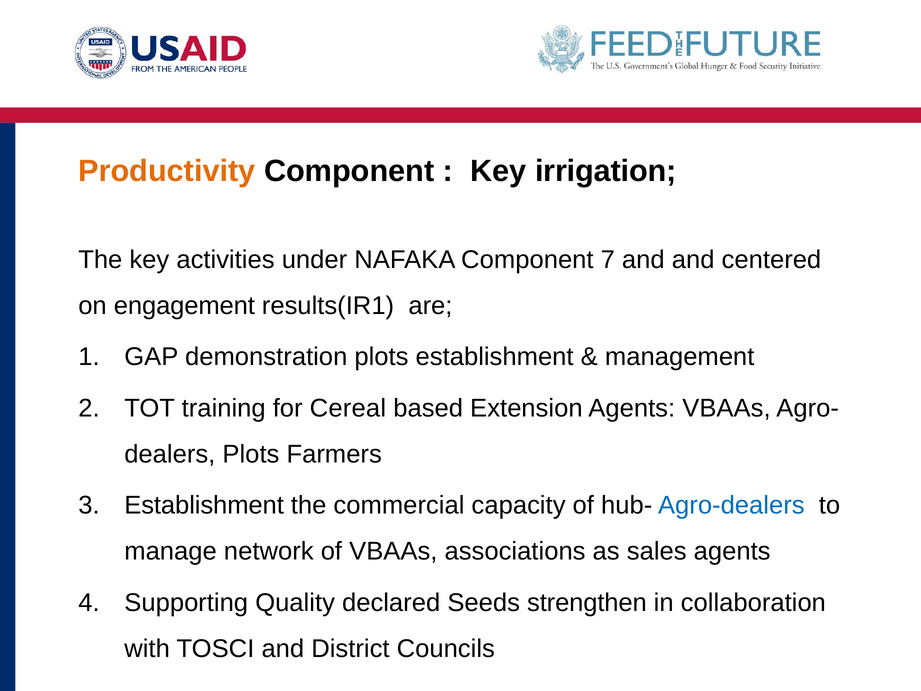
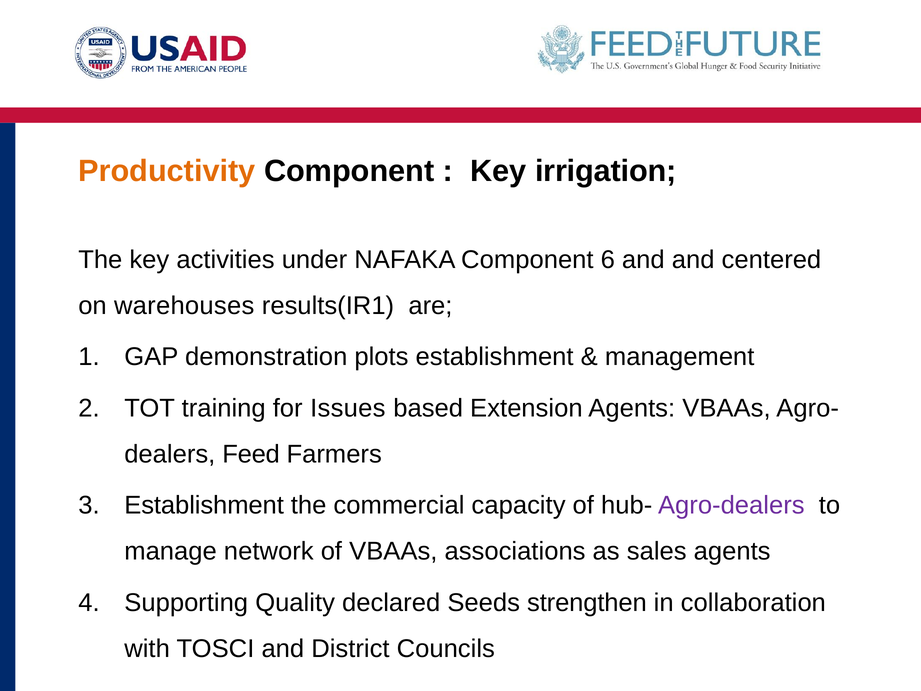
7: 7 -> 6 (608, 260)
engagement: engagement -> warehouses (184, 306)
Cereal: Cereal -> Issues (348, 408)
Plots: Plots -> Feed (251, 454)
Agro-dealers colour: blue -> purple (731, 505)
